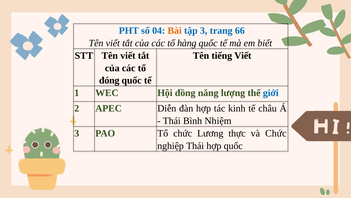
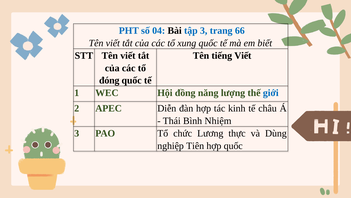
Bài colour: orange -> black (175, 31)
hàng: hàng -> xung (187, 43)
và Chức: Chức -> Dùng (276, 133)
nghiệp Thái: Thái -> Tiên (195, 145)
